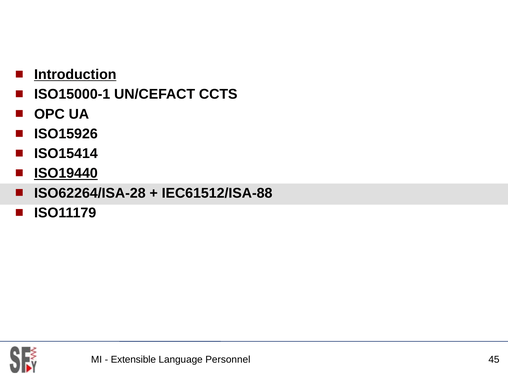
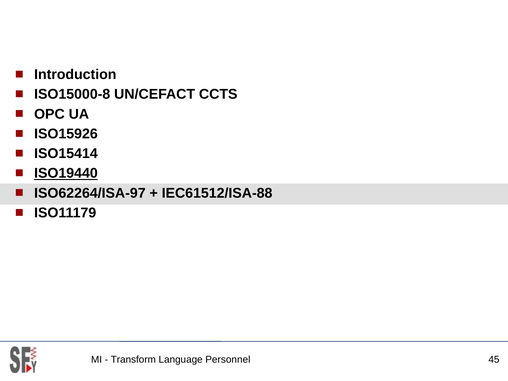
Introduction underline: present -> none (75, 75)
ISO15000-1: ISO15000-1 -> ISO15000-8 (72, 94)
ISO62264/ISA-28: ISO62264/ISA-28 -> ISO62264/ISA-97 (90, 193)
Extensible: Extensible -> Transform (133, 360)
